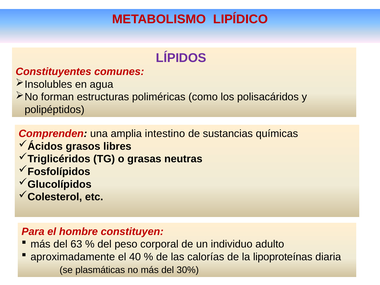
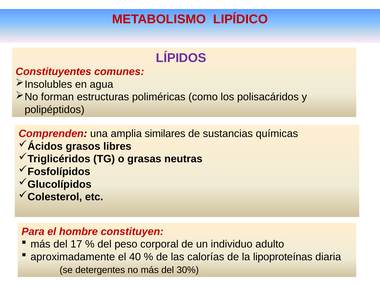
intestino: intestino -> similares (165, 134)
63: 63 -> 17 (76, 244)
plasmáticas: plasmáticas -> detergentes (100, 270)
